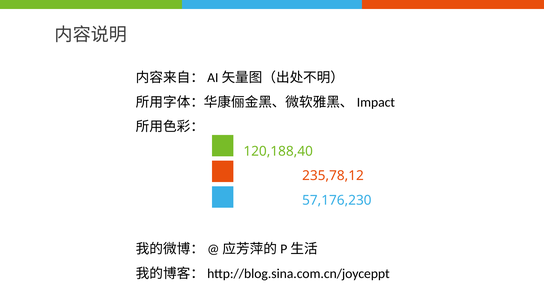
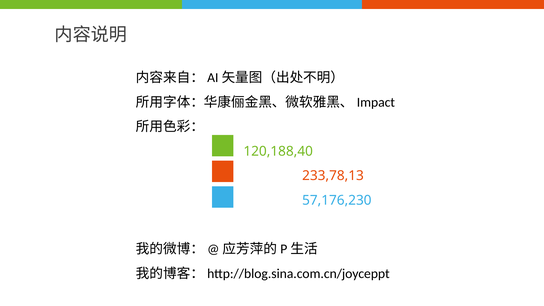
235,78,12: 235,78,12 -> 233,78,13 (333, 176)
